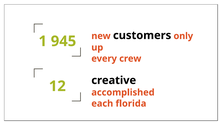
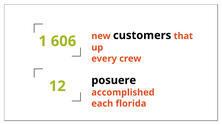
only: only -> that (183, 36)
945: 945 -> 606 (63, 41)
creative: creative -> posuere (114, 80)
